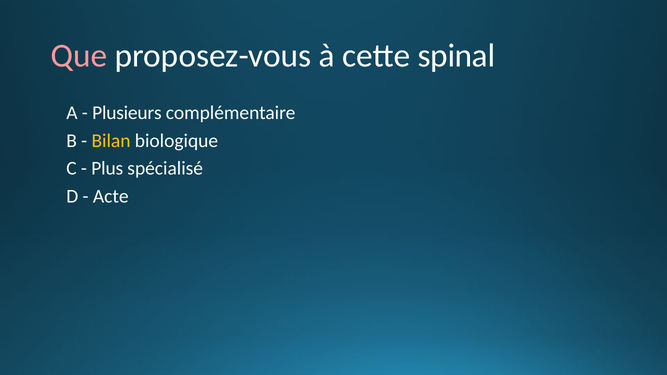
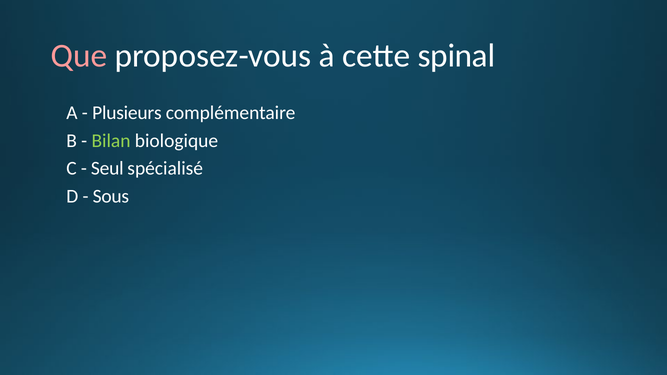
Bilan colour: yellow -> light green (111, 141)
Plus: Plus -> Seul (107, 169)
Acte: Acte -> Sous (111, 197)
